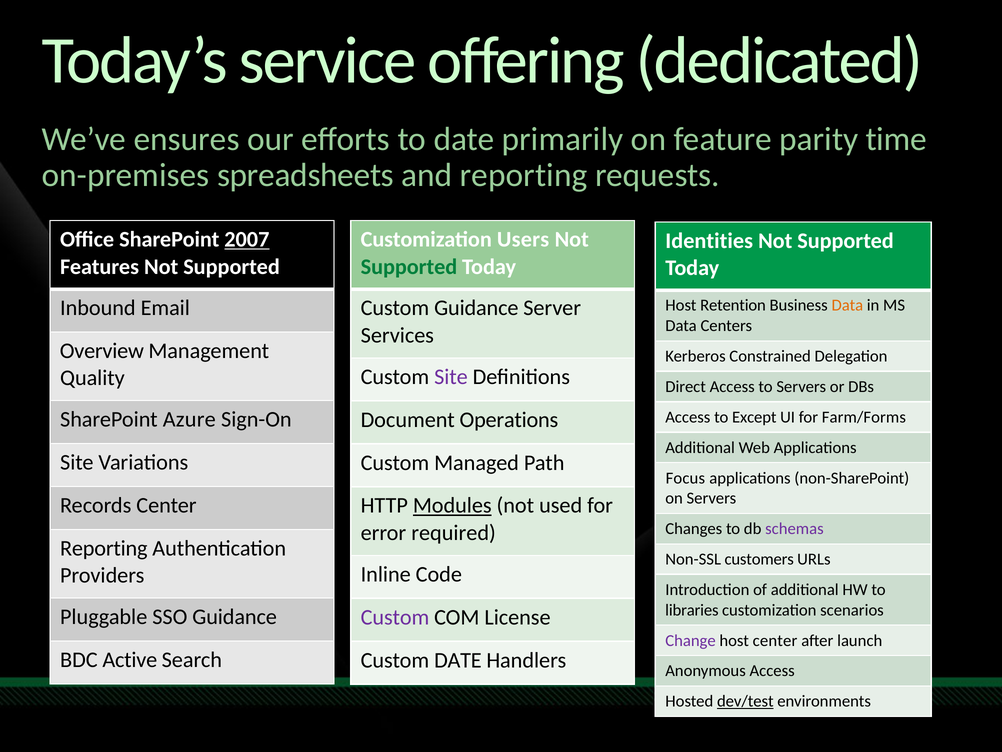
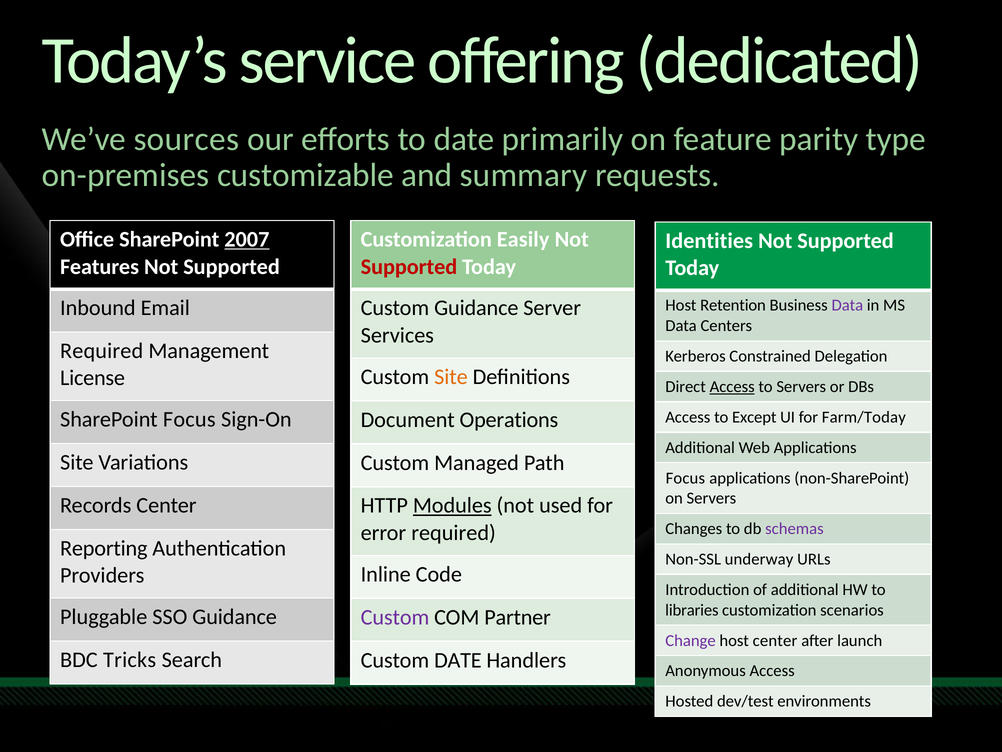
ensures: ensures -> sources (186, 139)
time: time -> type (896, 139)
spreadsheets: spreadsheets -> customizable (305, 175)
and reporting: reporting -> summary (523, 175)
Users: Users -> Easily (523, 239)
Supported colour: green -> red (409, 267)
Data colour: orange -> purple (847, 305)
Overview: Overview -> Required (102, 351)
Site colour: purple -> orange (451, 377)
Quality: Quality -> License (93, 378)
Access underline: none -> present (732, 386)
Farm/Forms: Farm/Forms -> Farm/Today (864, 417)
SharePoint Azure: Azure -> Focus (189, 419)
customers: customers -> underway (759, 559)
License: License -> Partner (518, 617)
Active: Active -> Tricks (130, 659)
dev/test underline: present -> none (745, 701)
